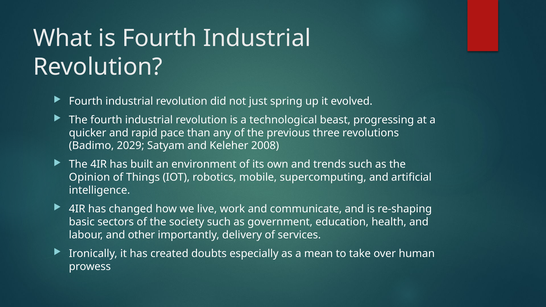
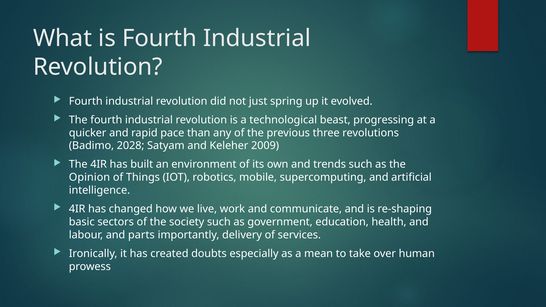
2029: 2029 -> 2028 (131, 146)
2008: 2008 -> 2009 (265, 146)
other: other -> parts (141, 235)
